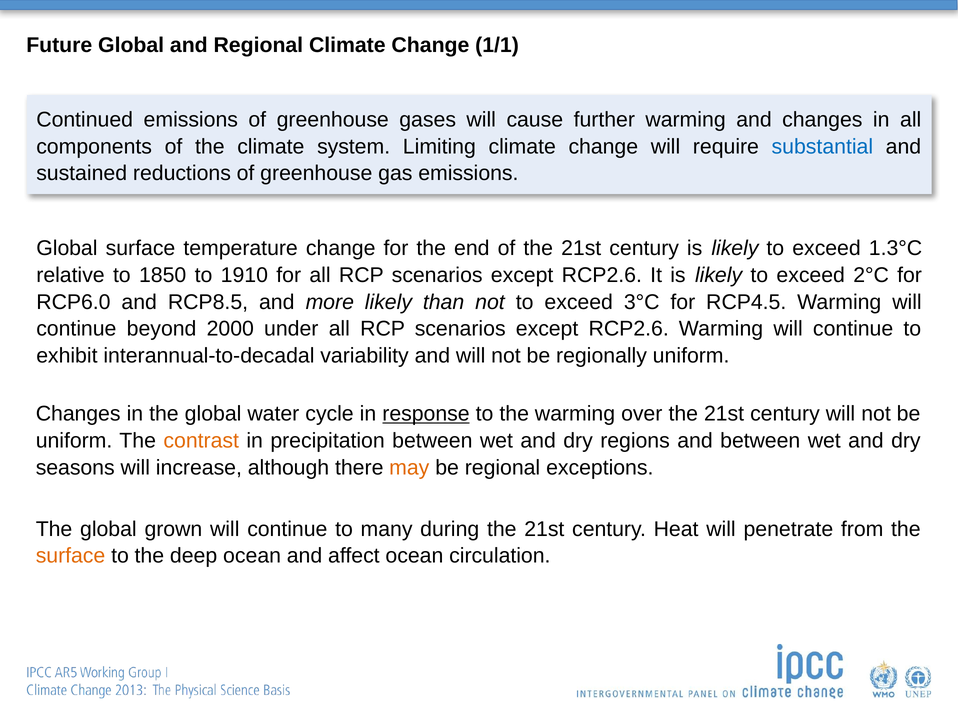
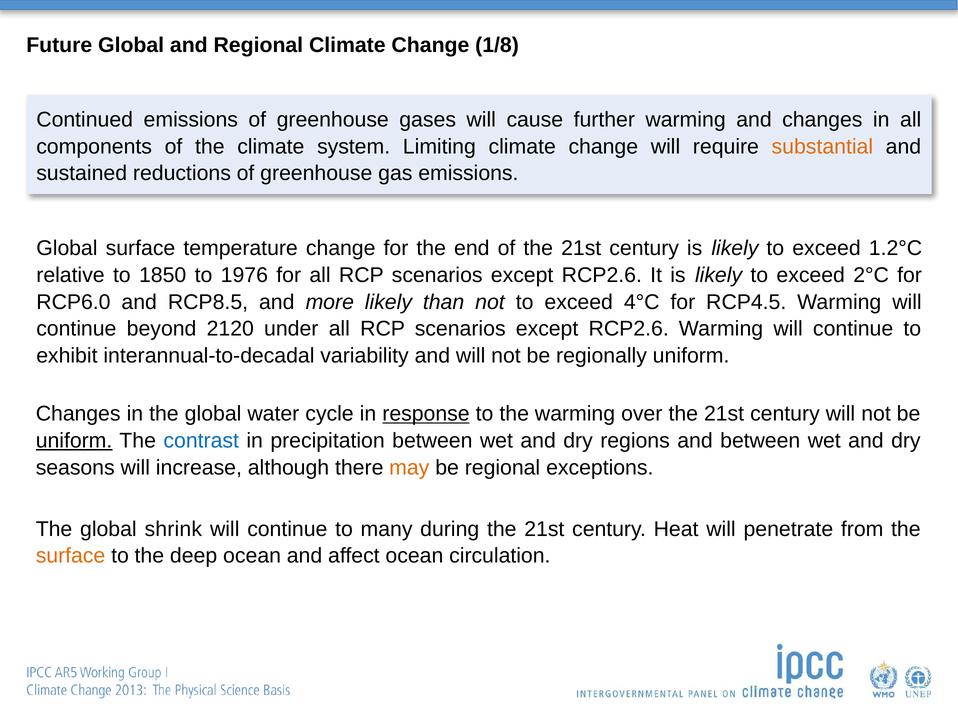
1/1: 1/1 -> 1/8 (497, 45)
substantial colour: blue -> orange (822, 146)
1.3°C: 1.3°C -> 1.2°C (895, 248)
1910: 1910 -> 1976 (244, 275)
3°C: 3°C -> 4°C (642, 302)
2000: 2000 -> 2120 (230, 329)
uniform underline: none -> present (74, 440)
contrast colour: orange -> blue (201, 440)
grown: grown -> shrink (173, 529)
